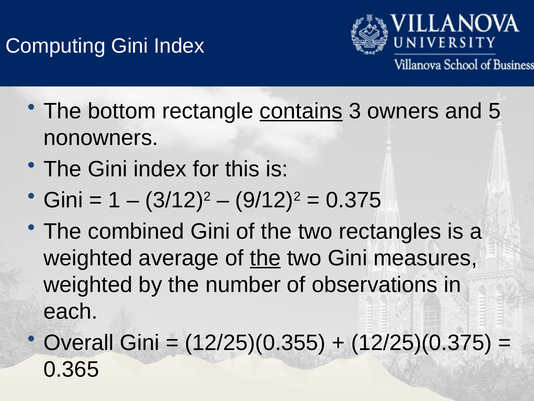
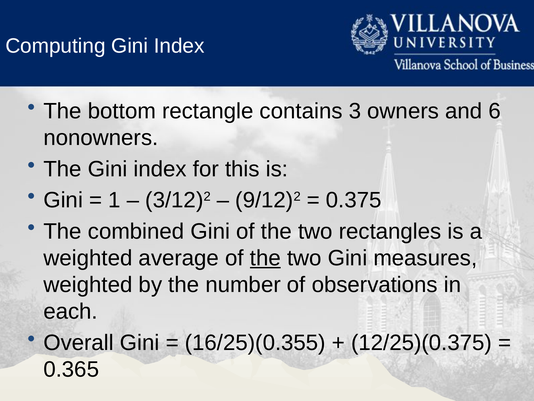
contains underline: present -> none (301, 111)
5: 5 -> 6 (495, 111)
12/25)(0.355: 12/25)(0.355 -> 16/25)(0.355 (255, 342)
